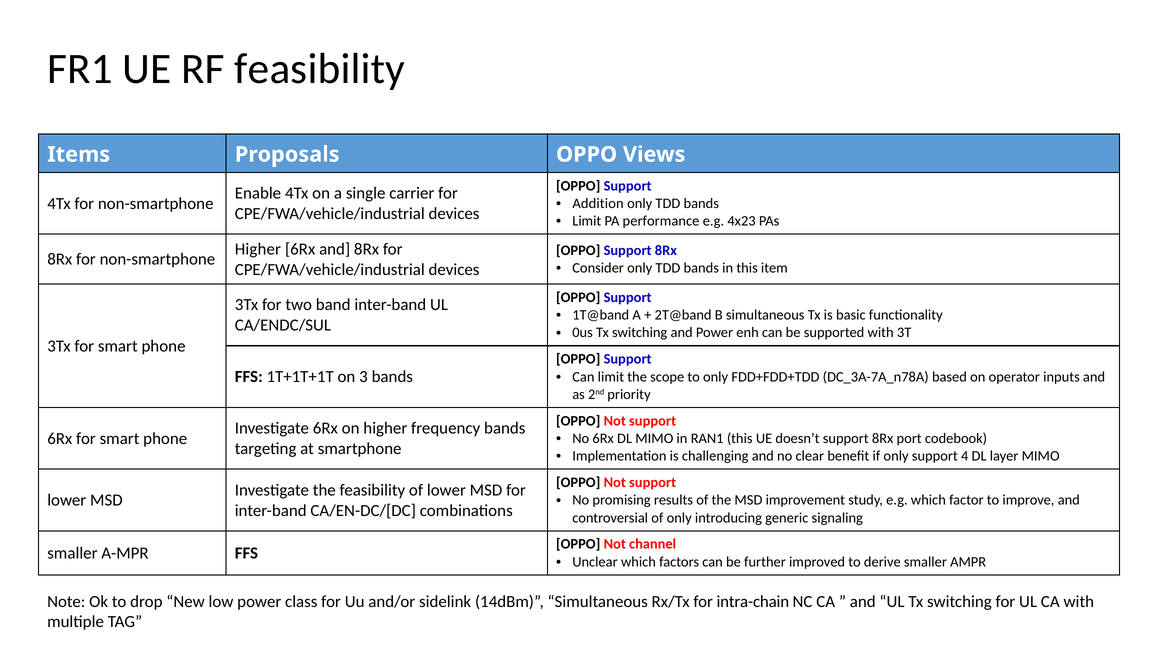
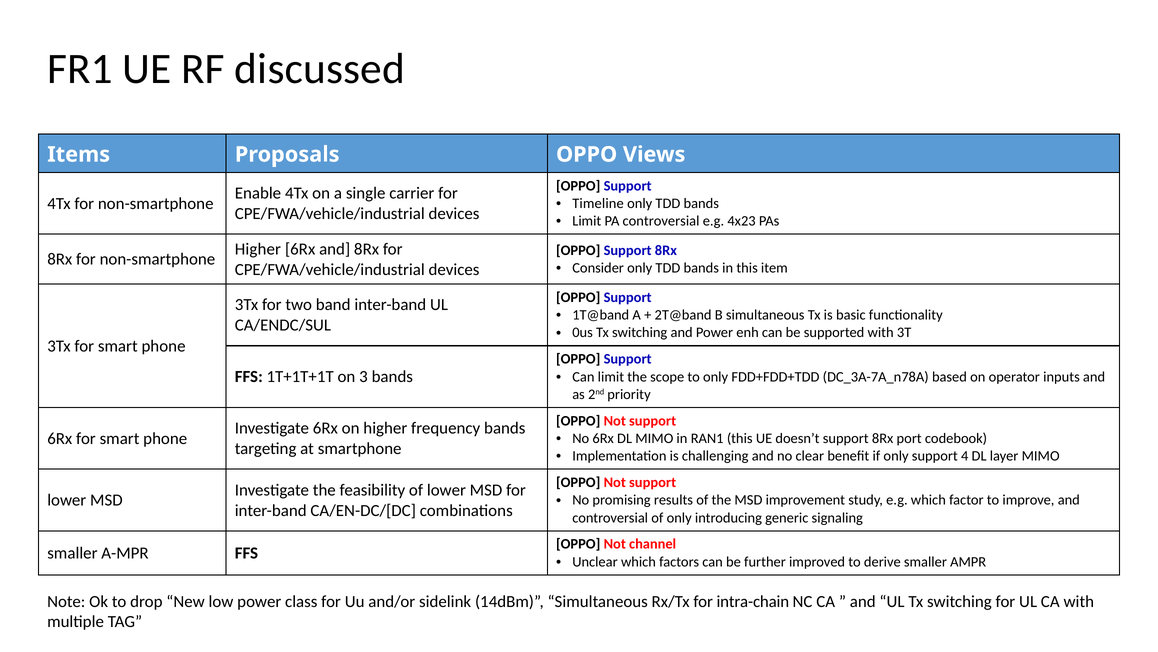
RF feasibility: feasibility -> discussed (320, 69)
Addition: Addition -> Timeline (598, 203)
PA performance: performance -> controversial (661, 221)
